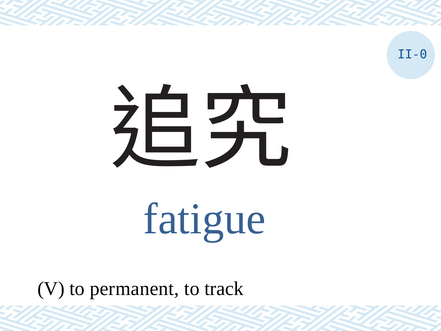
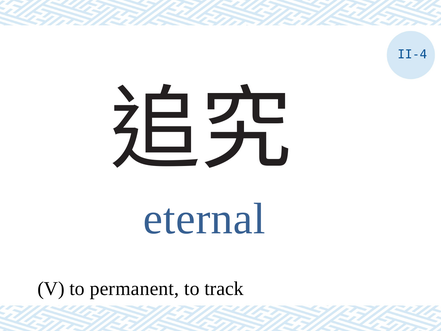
II-0: II-0 -> II-4 (412, 54)
fatigue: fatigue -> eternal (204, 219)
